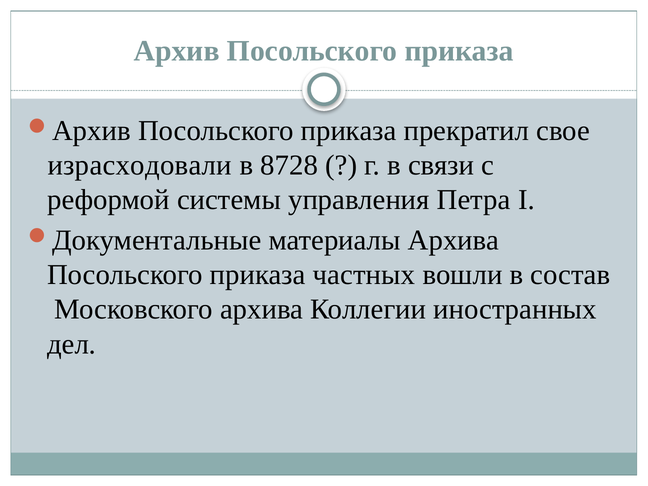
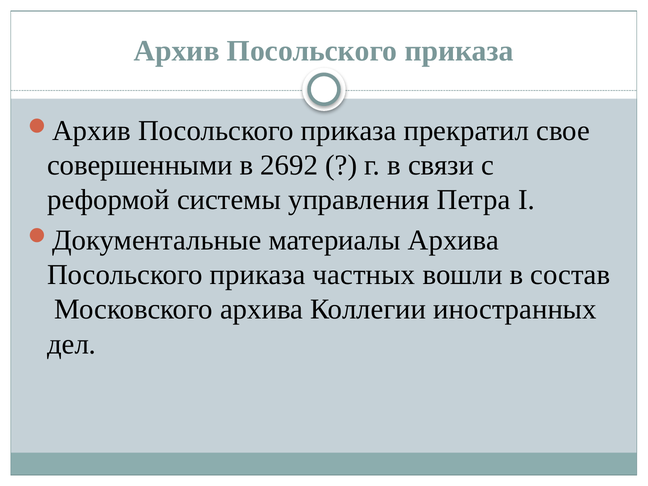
израсходовали: израсходовали -> совершенными (140, 165)
8728: 8728 -> 2692 (289, 165)
